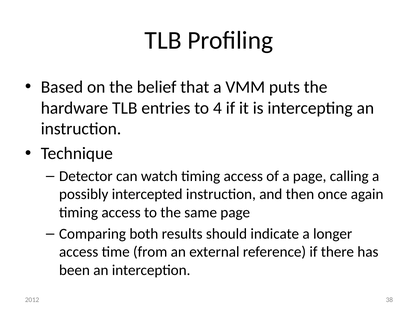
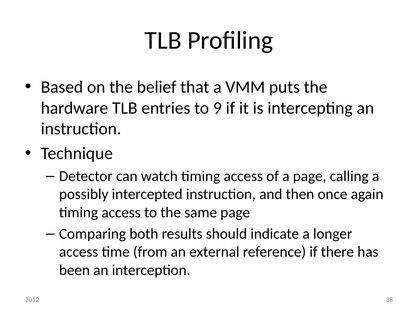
4: 4 -> 9 (217, 108)
